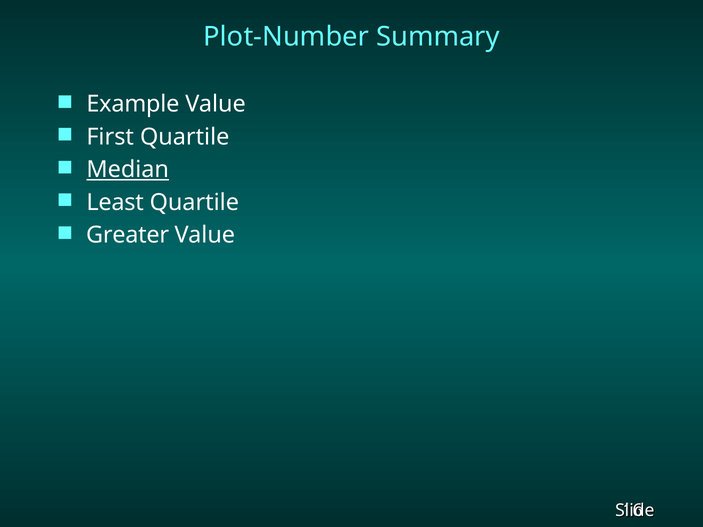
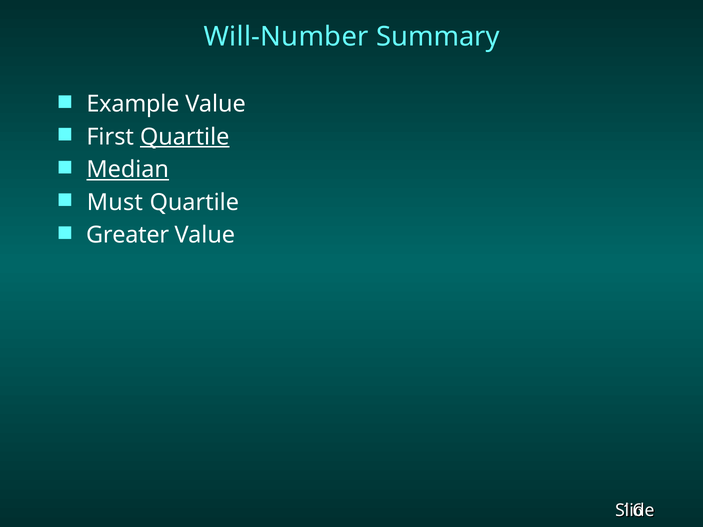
Plot-Number: Plot-Number -> Will-Number (286, 37)
Quartile underline: none -> present (185, 137)
Least: Least -> Must (115, 202)
